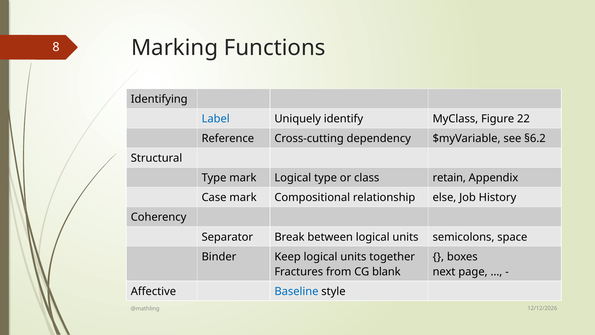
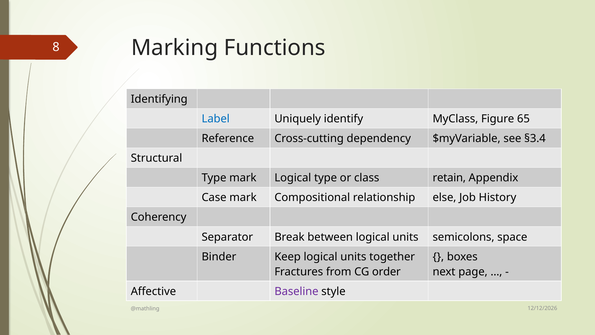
22: 22 -> 65 (523, 119)
§6.2: §6.2 -> §3.4 (535, 138)
blank: blank -> order (386, 272)
Baseline colour: blue -> purple (296, 291)
